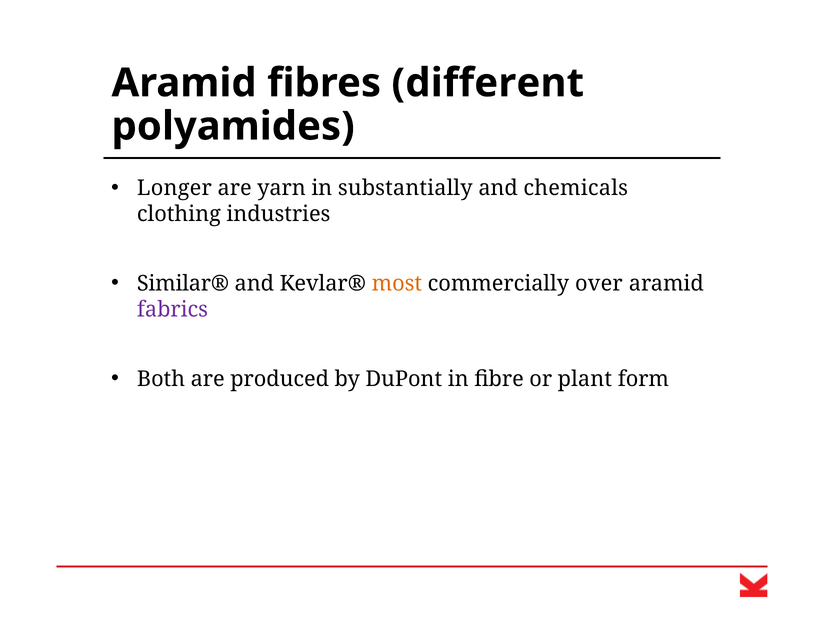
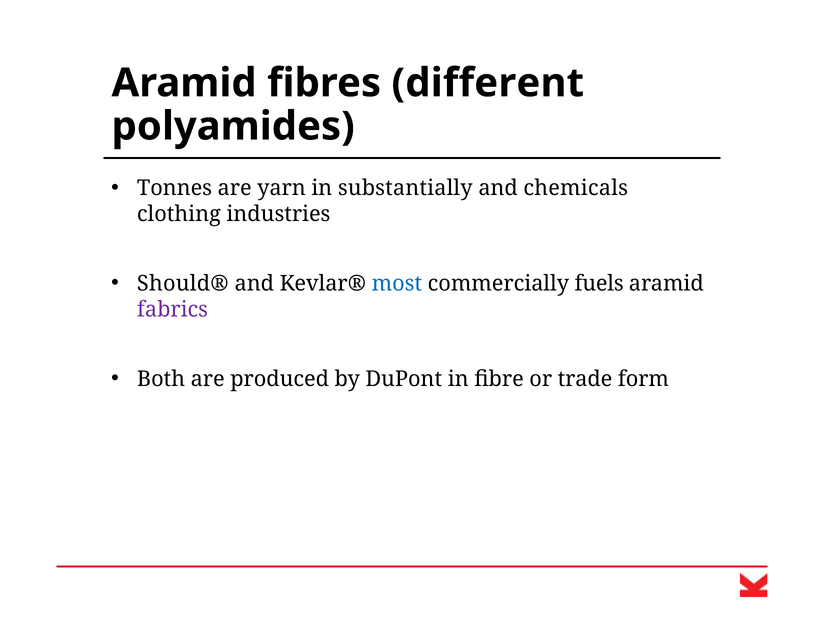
Longer: Longer -> Tonnes (175, 188)
Similar®: Similar® -> Should® (183, 284)
most colour: orange -> blue (397, 284)
over: over -> fuels (599, 284)
plant: plant -> trade (585, 379)
